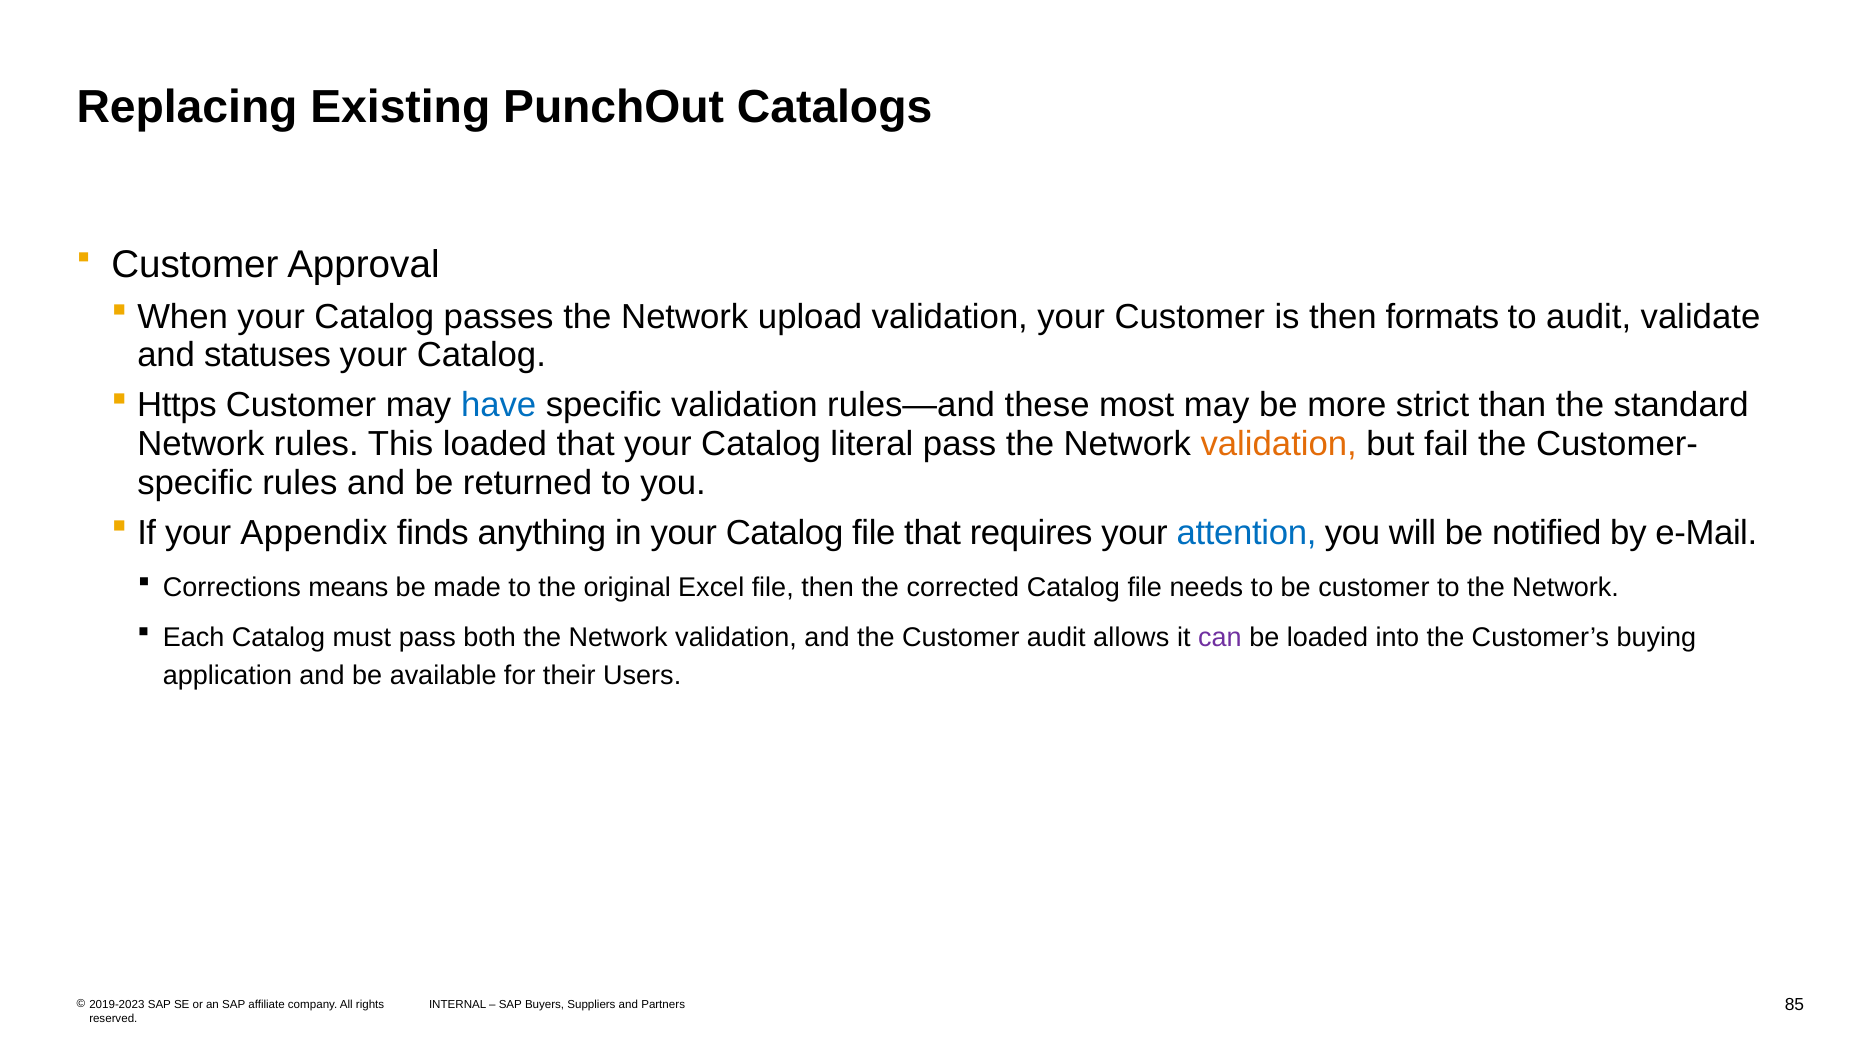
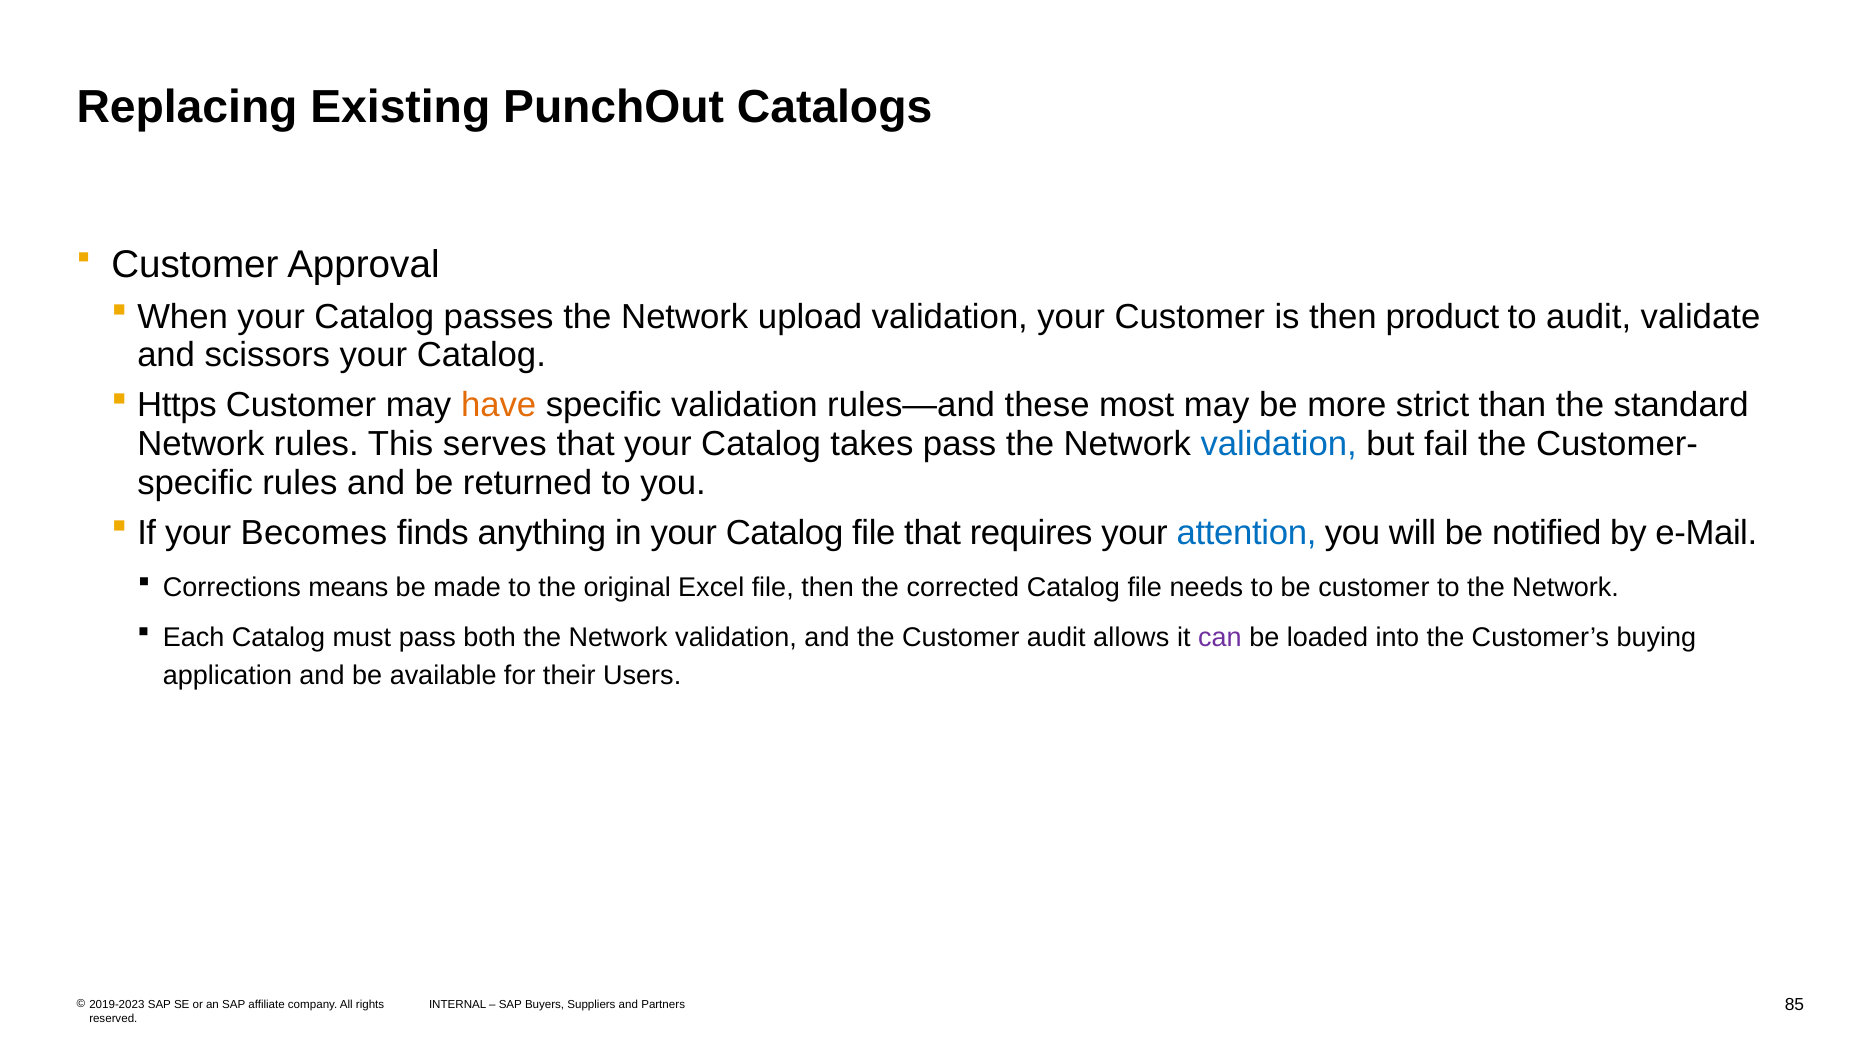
formats: formats -> product (1442, 316)
statuses: statuses -> scissors (267, 355)
have colour: blue -> orange (499, 405)
This loaded: loaded -> serves (495, 444)
literal: literal -> takes (872, 444)
validation colour: orange -> blue (1279, 444)
Appendix: Appendix -> Becomes (314, 533)
